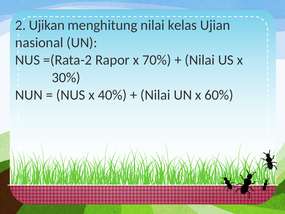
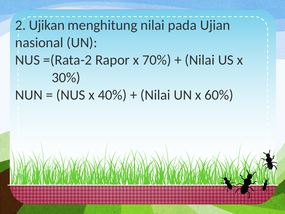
kelas: kelas -> pada (182, 25)
